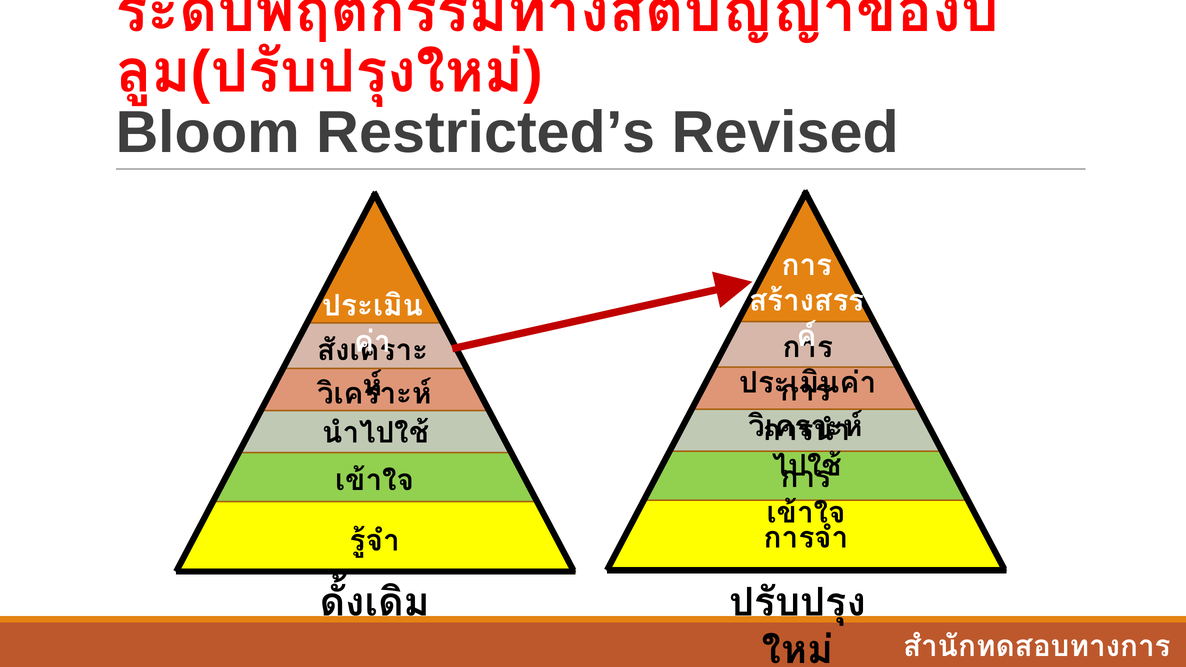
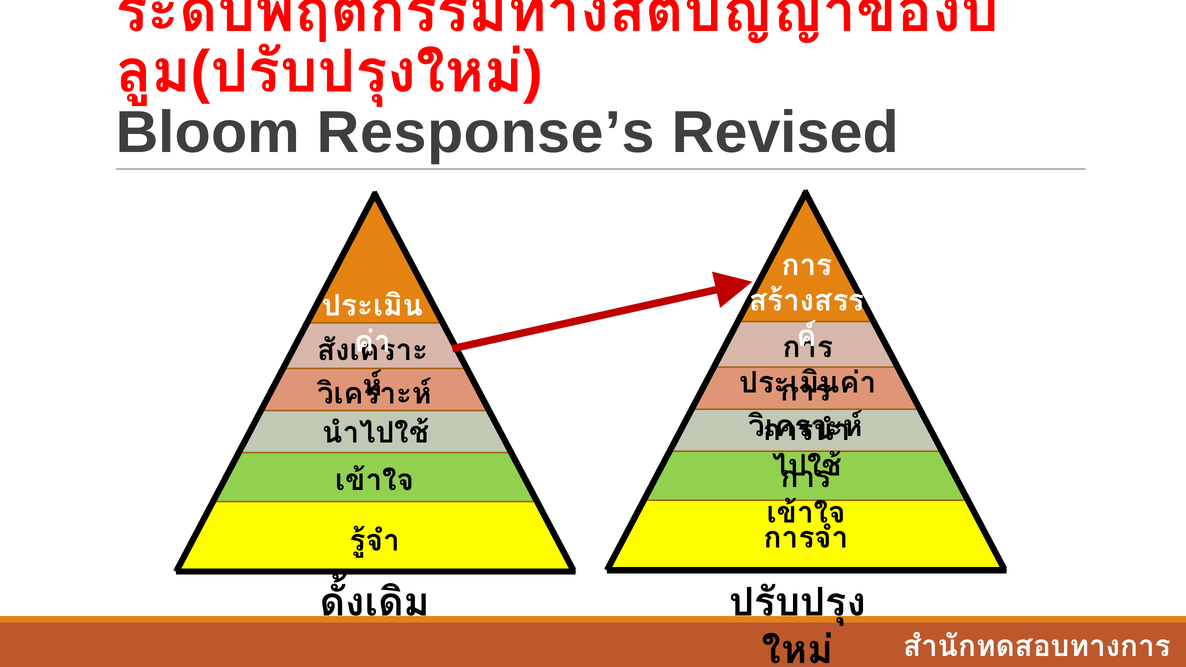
Restricted’s: Restricted’s -> Response’s (486, 133)
